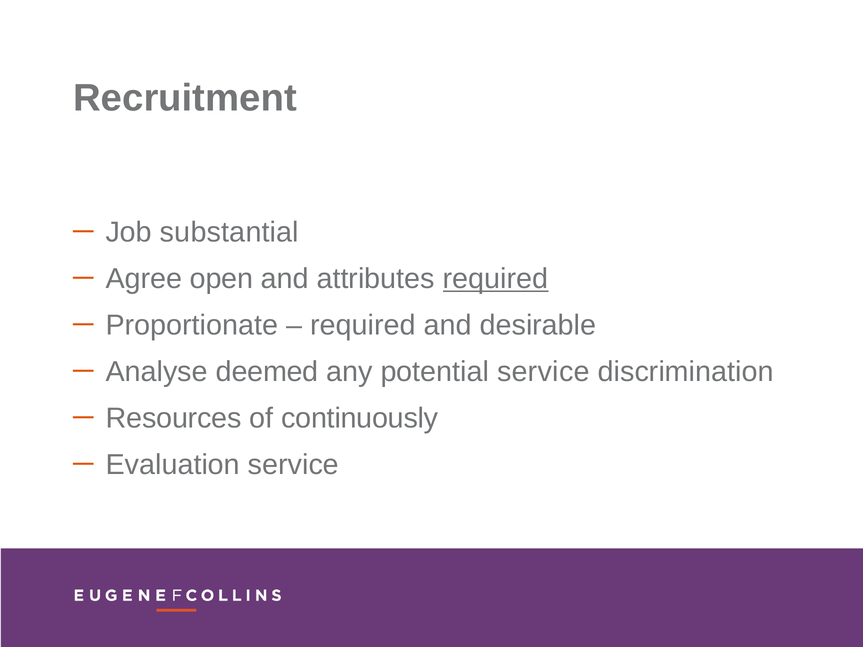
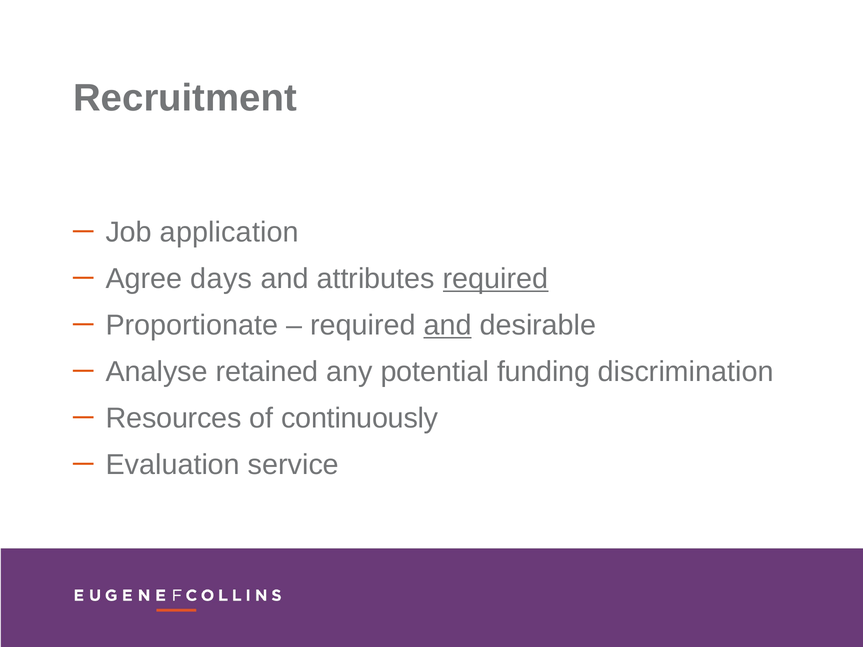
substantial: substantial -> application (229, 232)
open: open -> days (221, 279)
and underline: none -> present (448, 325)
deemed: deemed -> retained (267, 372)
potential service: service -> funding (544, 372)
